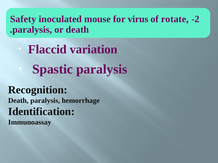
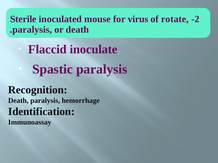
Safety: Safety -> Sterile (23, 19)
variation: variation -> inoculate (94, 49)
